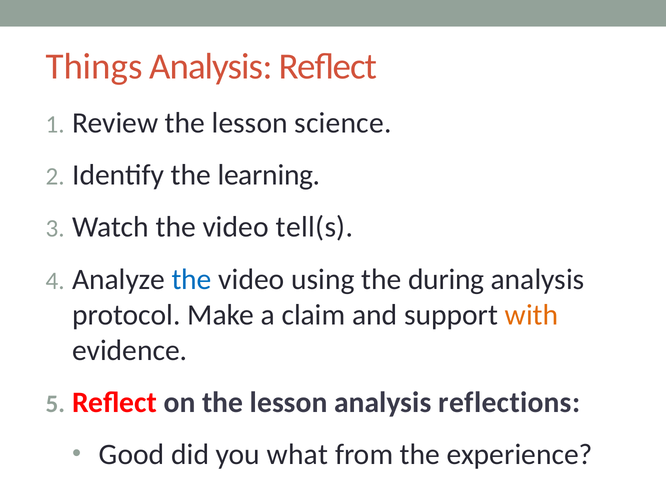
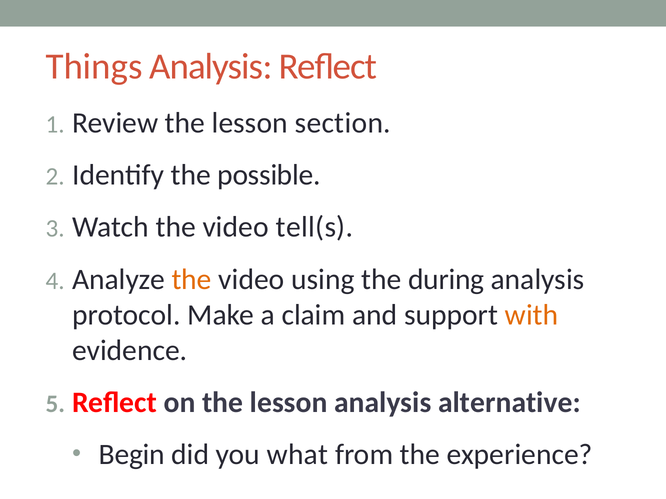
science: science -> section (343, 123)
learning: learning -> possible (269, 175)
the colour: blue -> orange (192, 280)
reflections: reflections -> alternative (509, 403)
Good: Good -> Begin (132, 455)
